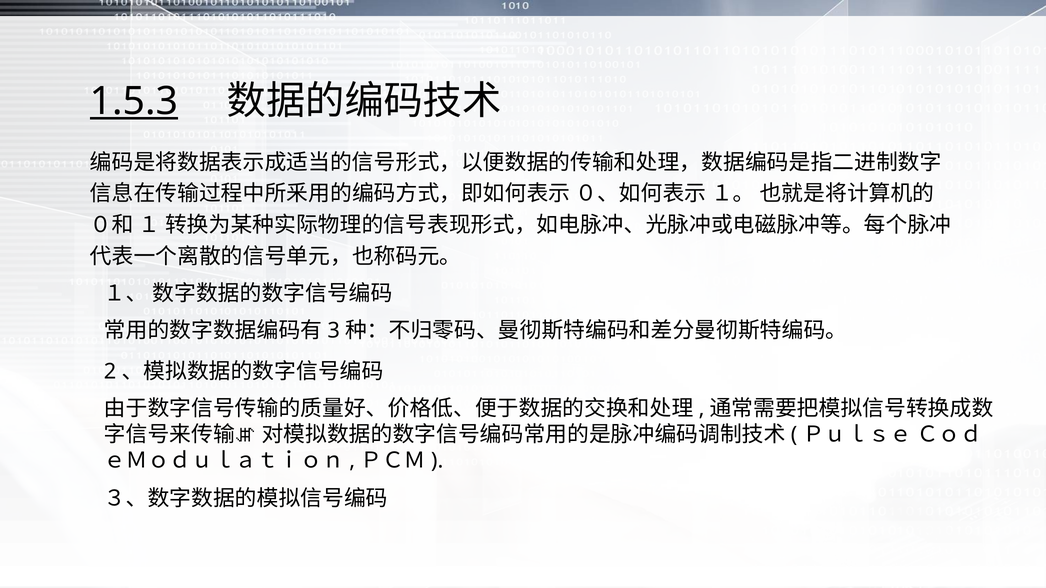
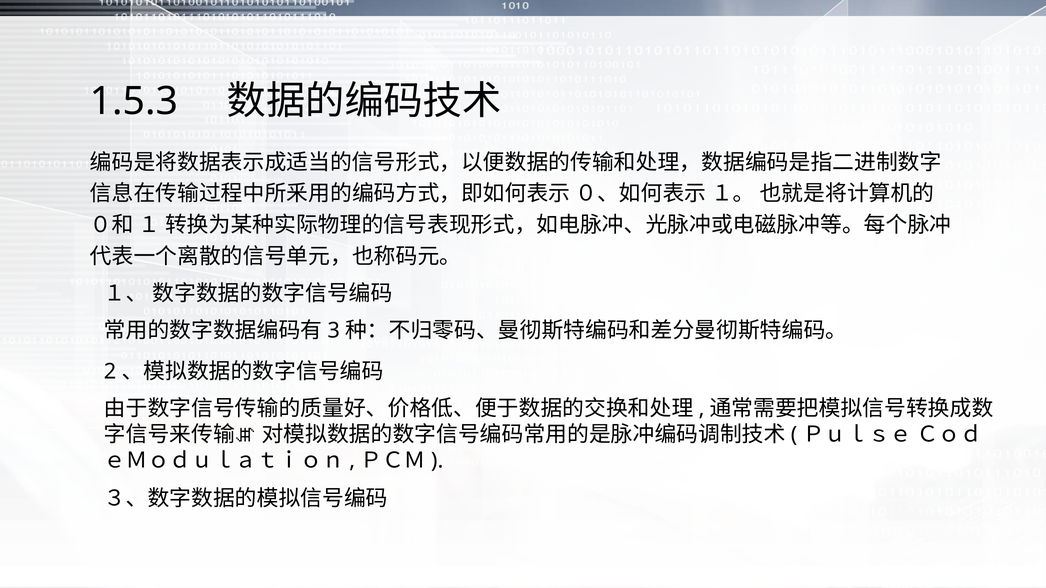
1.5.3 underline: present -> none (134, 101)
